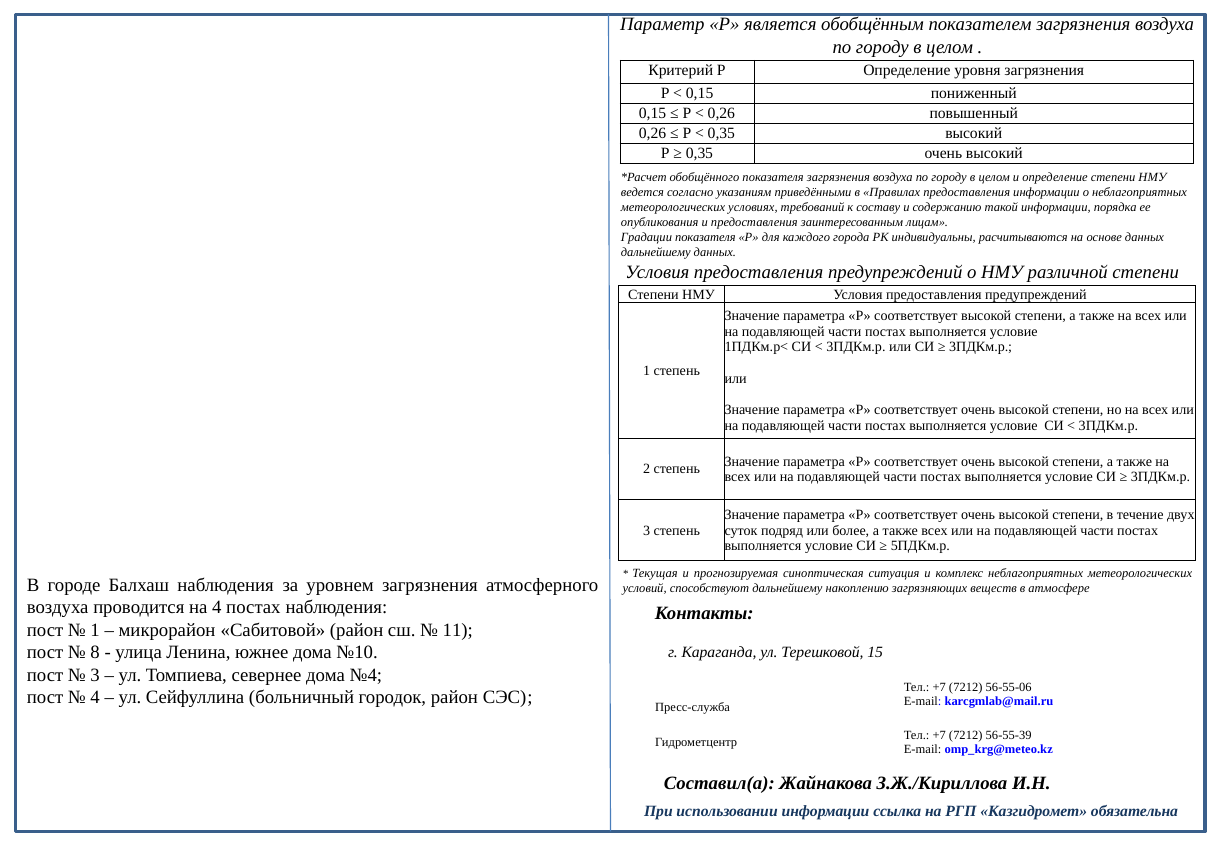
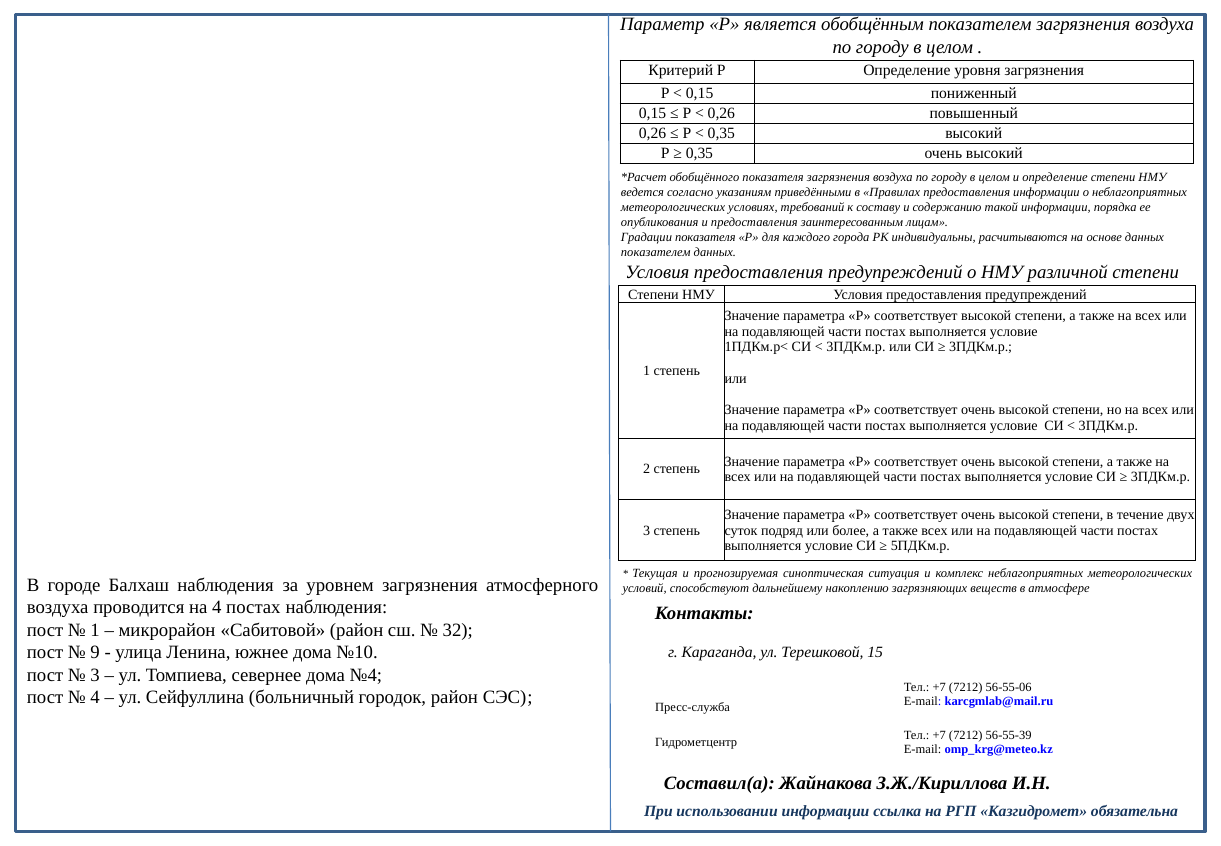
дальнейшему: дальнейшему -> показателем (656, 252)
11: 11 -> 32 (458, 630)
8: 8 -> 9 (95, 652)
